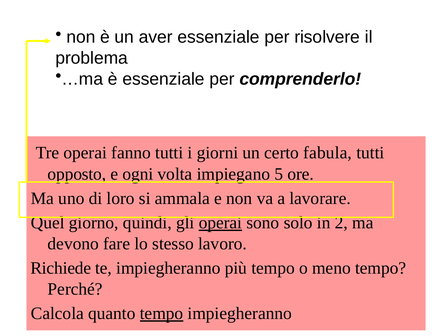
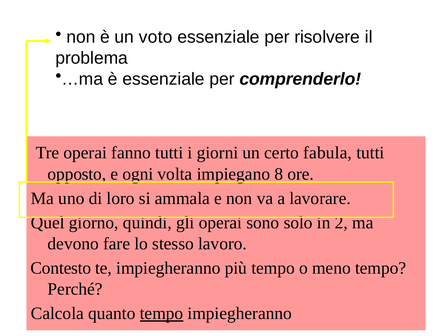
aver: aver -> voto (156, 37)
5: 5 -> 8 (279, 174)
operai underline: present -> none (220, 223)
Richiede: Richiede -> Contesto (61, 268)
